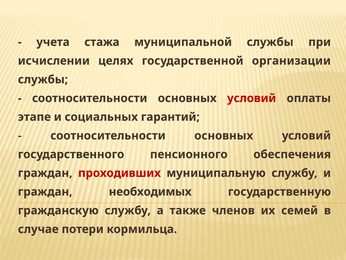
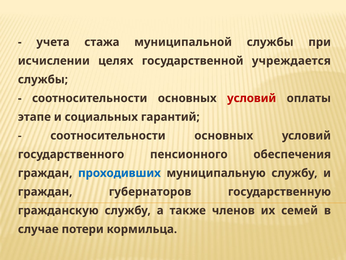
организации: организации -> учреждается (291, 61)
проходивших colour: red -> blue (119, 173)
необходимых: необходимых -> губернаторов (150, 191)
